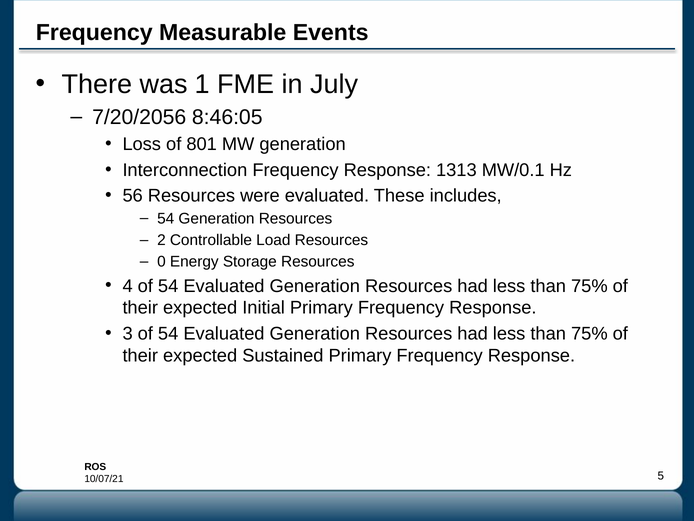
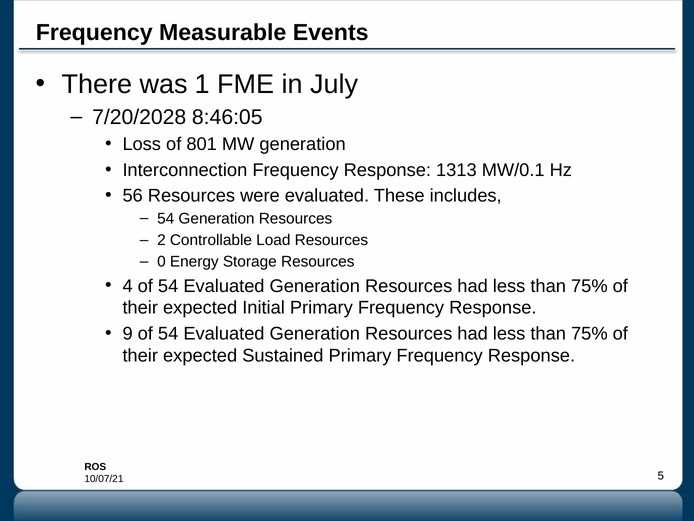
7/20/2056: 7/20/2056 -> 7/20/2028 (139, 117)
3: 3 -> 9 (128, 333)
